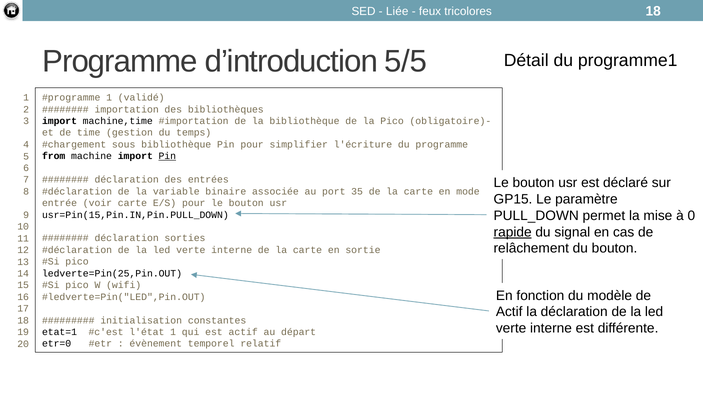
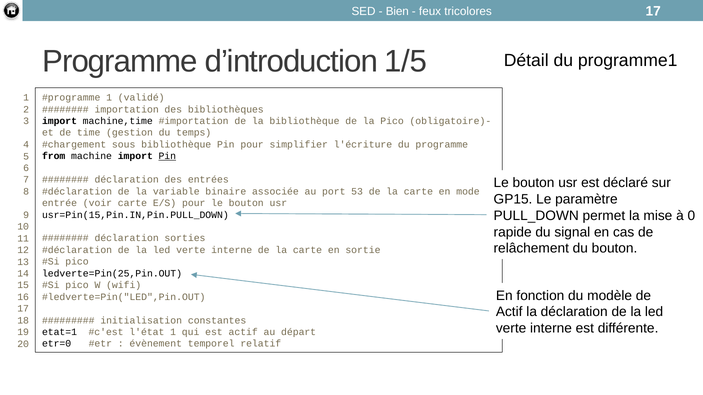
Liée: Liée -> Bien (397, 11)
tricolores 18: 18 -> 17 (653, 11)
5/5: 5/5 -> 1/5 (406, 61)
35: 35 -> 53 (357, 192)
rapide underline: present -> none (513, 232)
